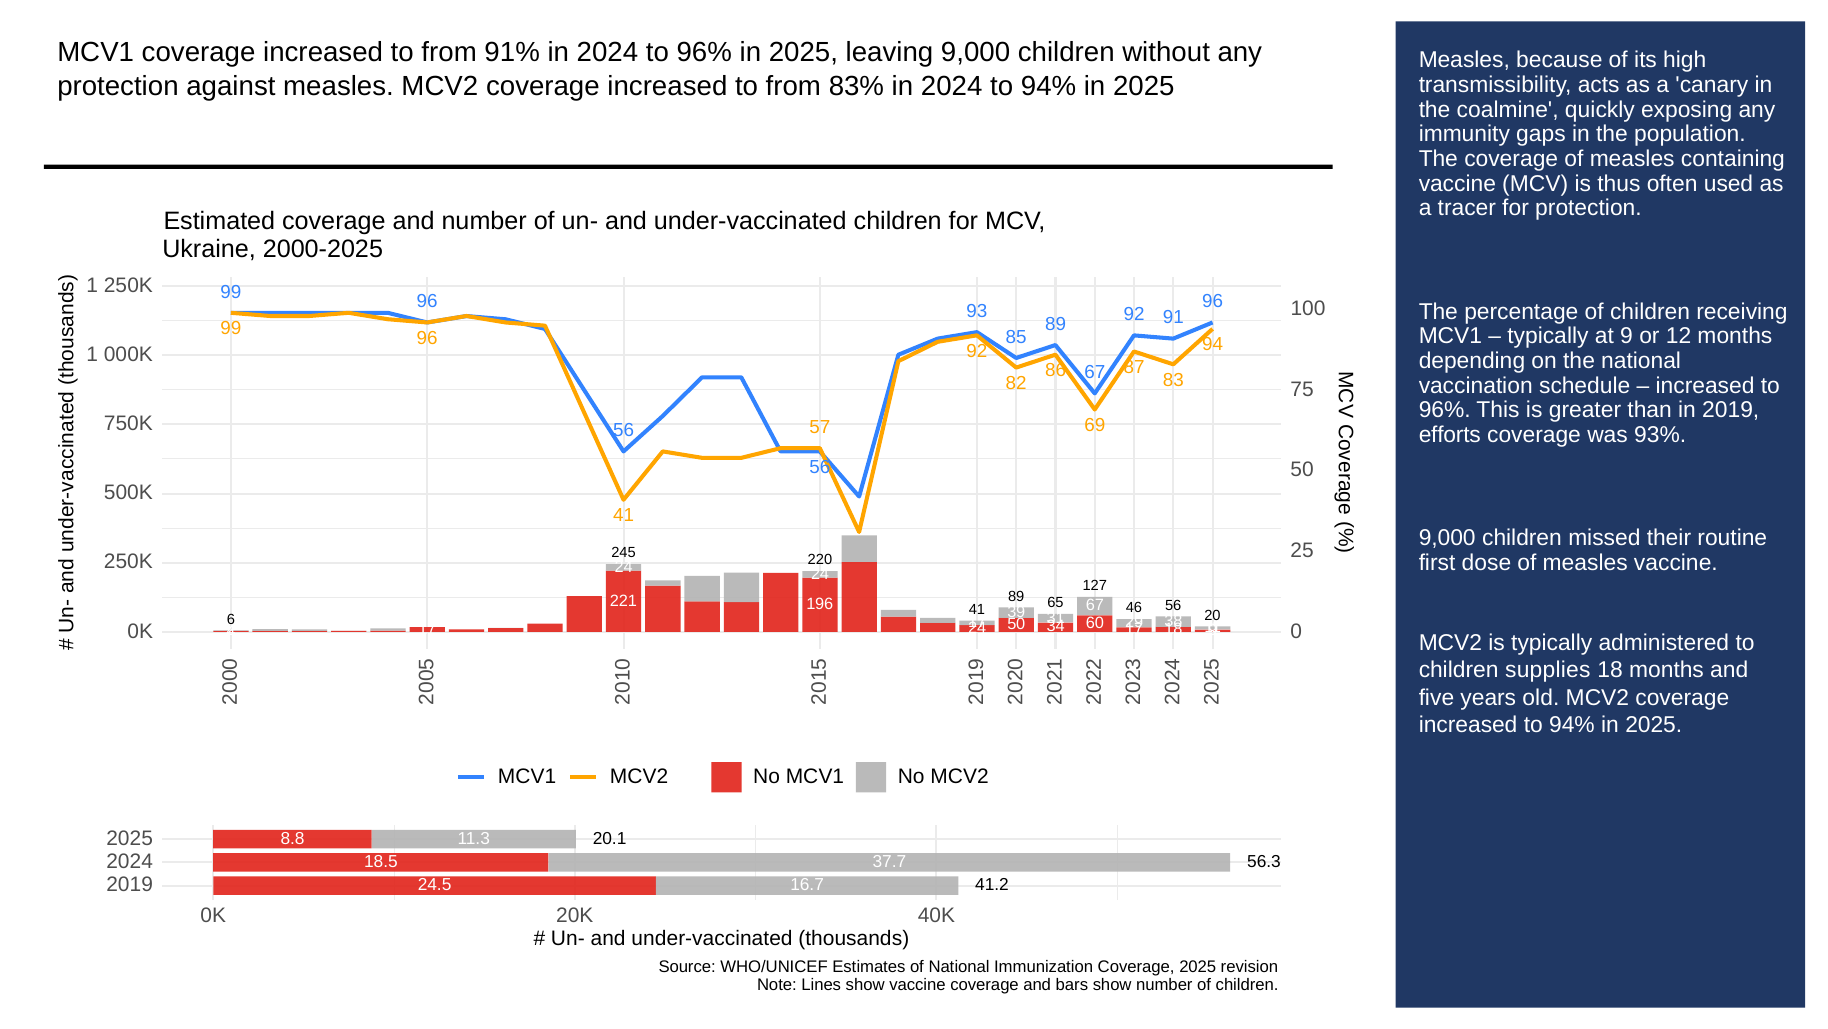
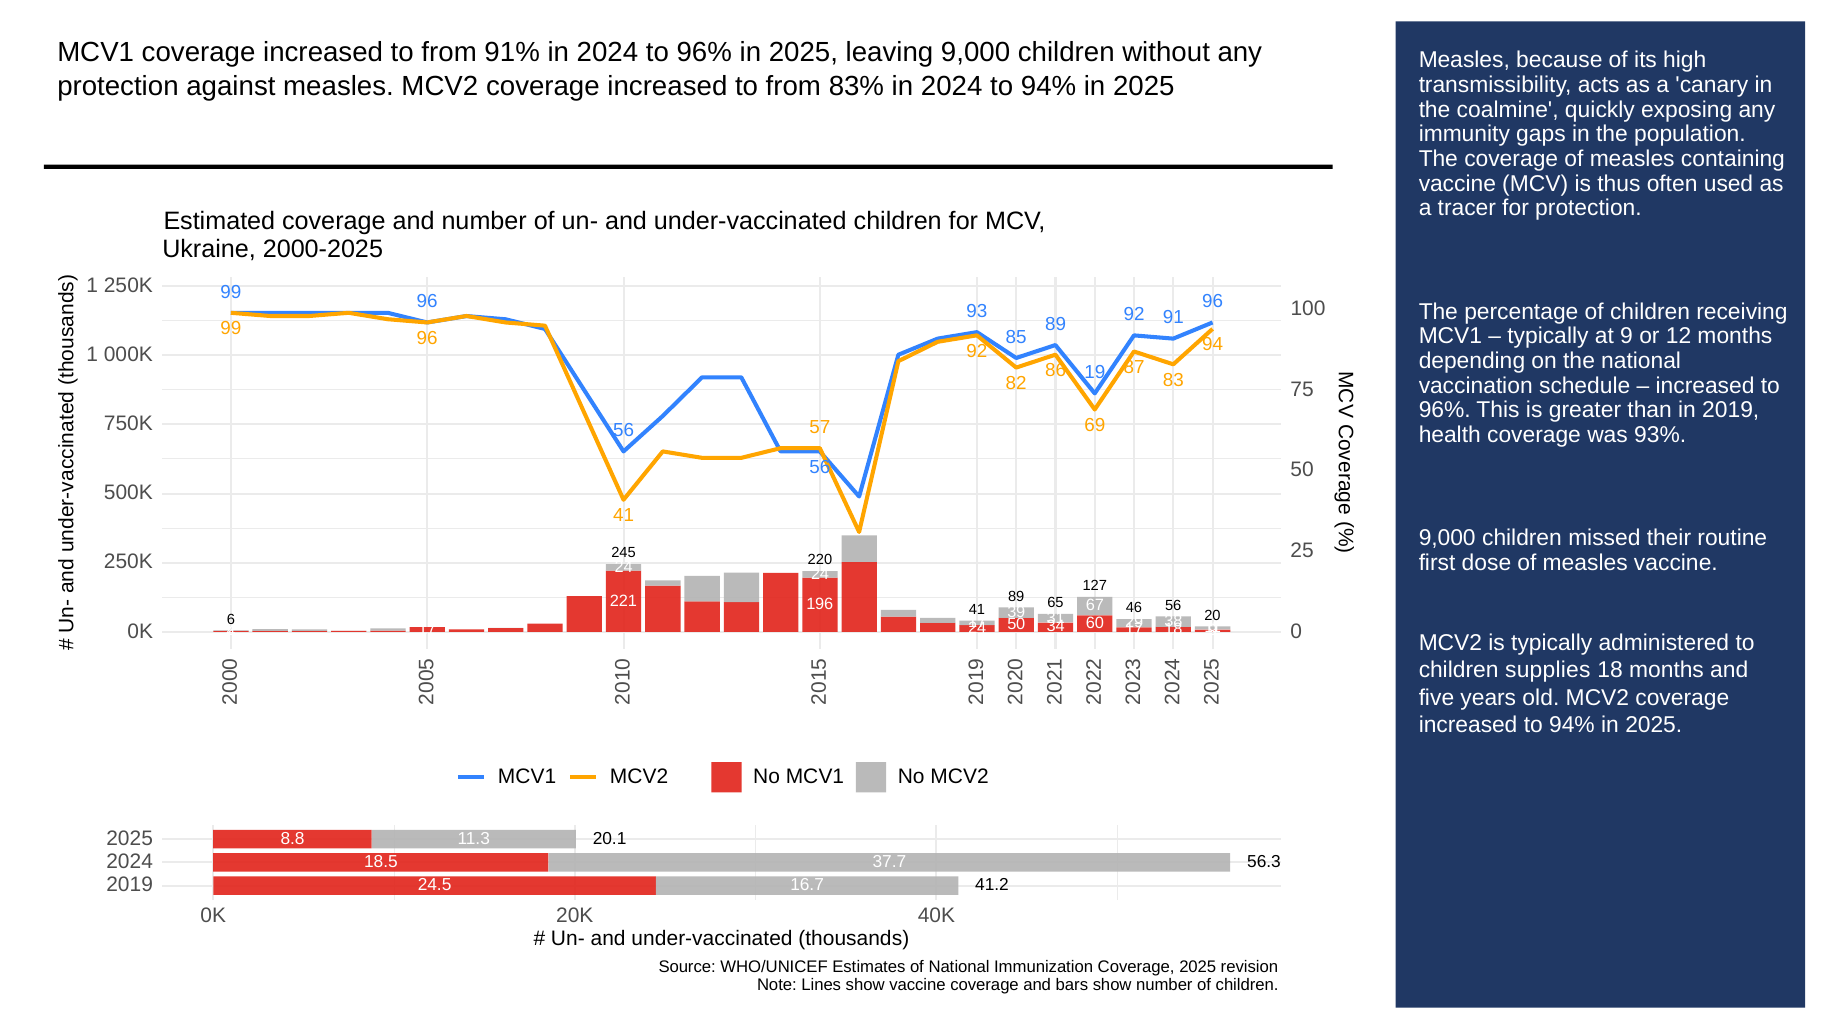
86 67: 67 -> 19 (1095, 372)
efforts: efforts -> health (1450, 435)
